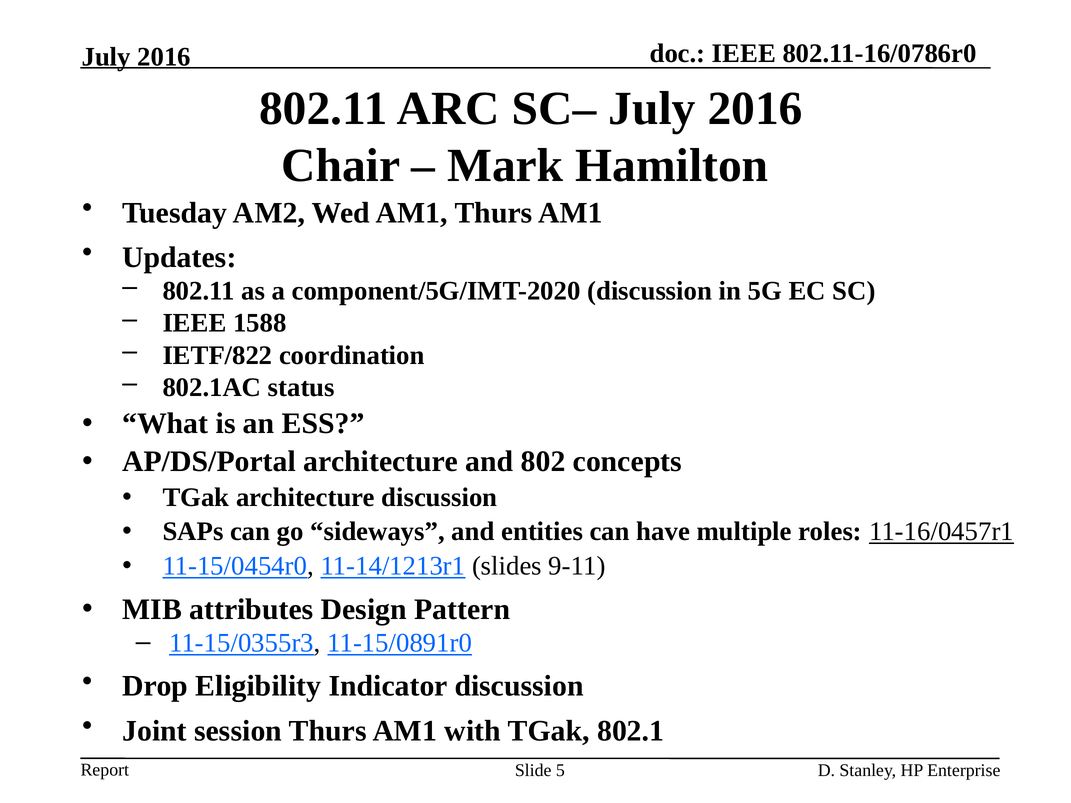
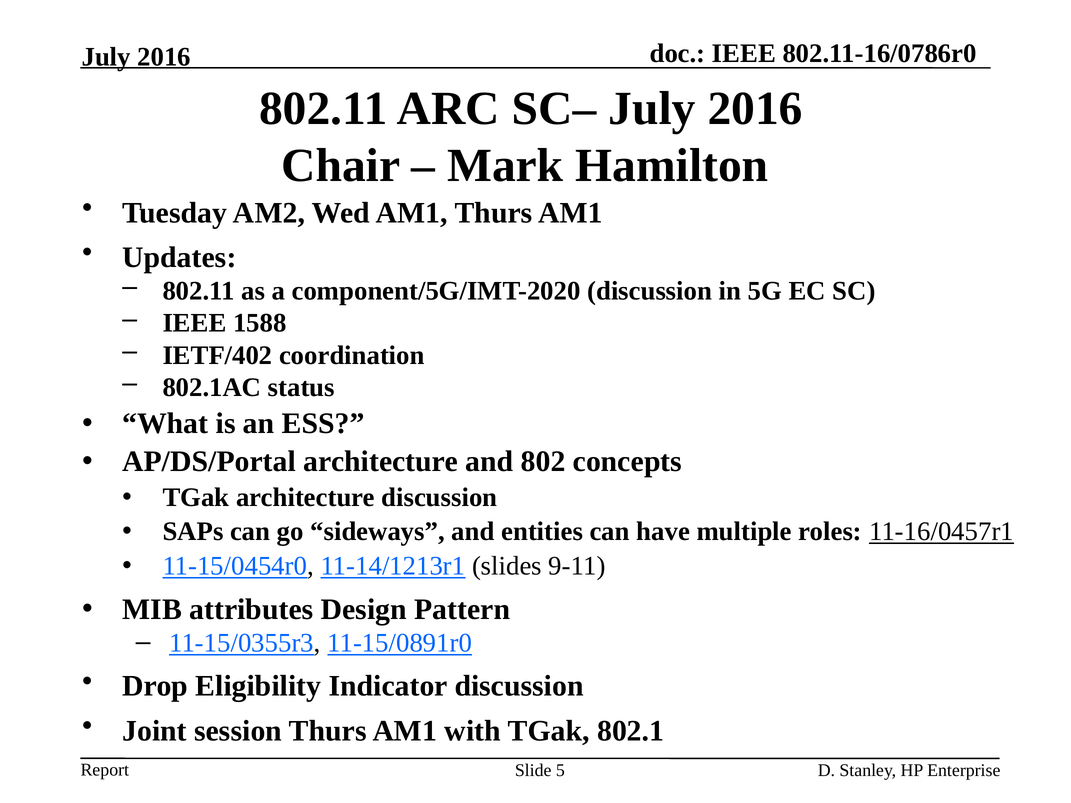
IETF/822: IETF/822 -> IETF/402 (217, 355)
